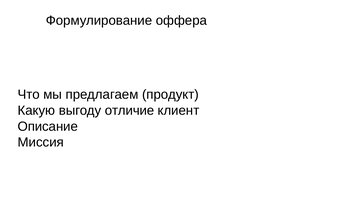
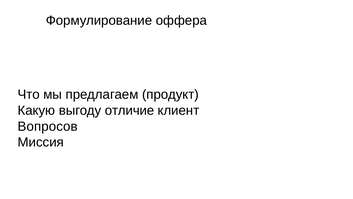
Описание: Описание -> Вопросов (48, 126)
